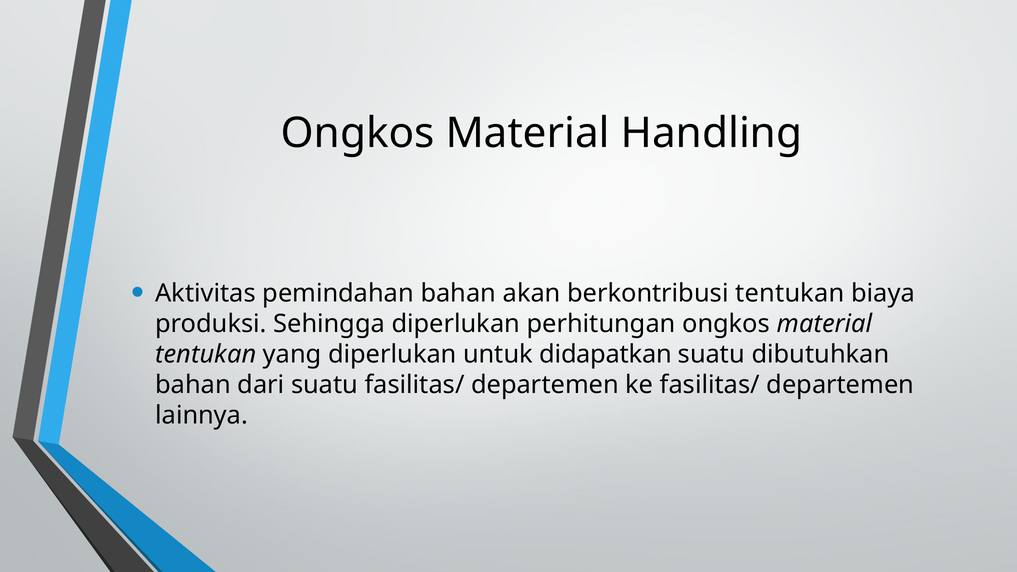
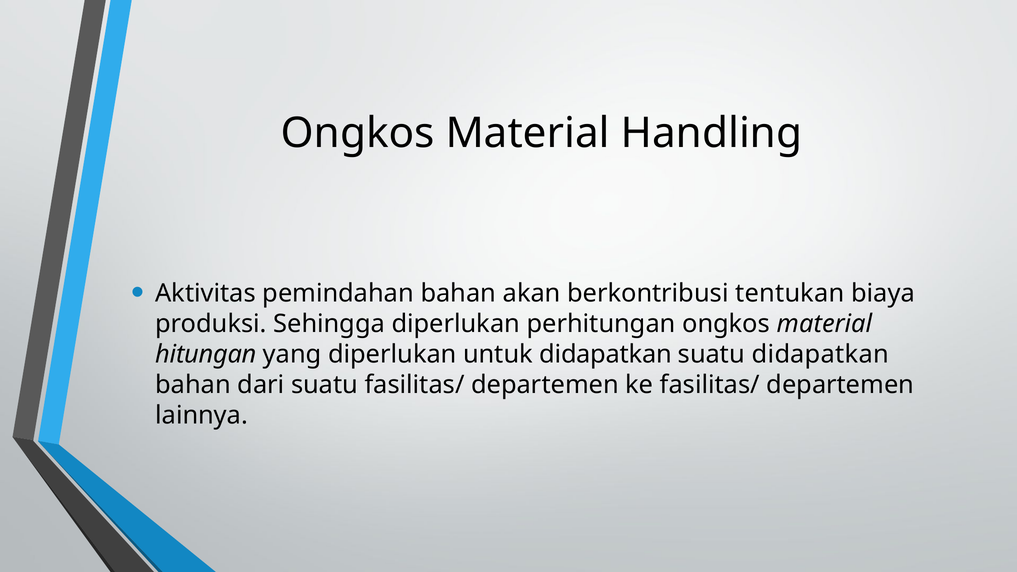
tentukan: tentukan -> hitungan (206, 355)
suatu dibutuhkan: dibutuhkan -> didapatkan (820, 355)
